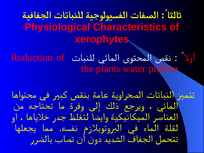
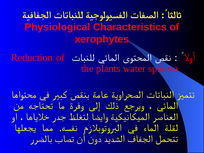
proline: proline -> spinosa (163, 68)
